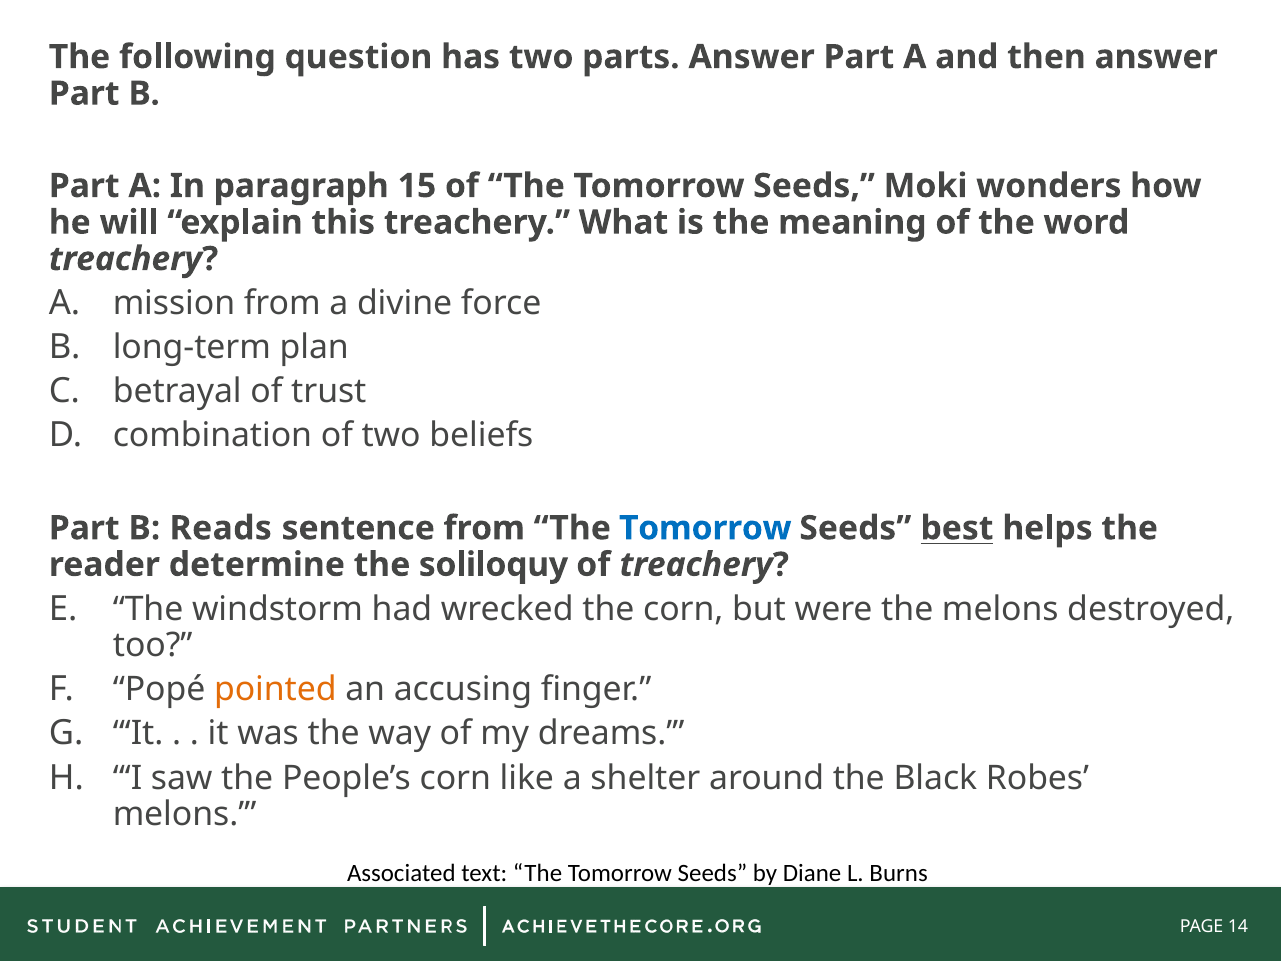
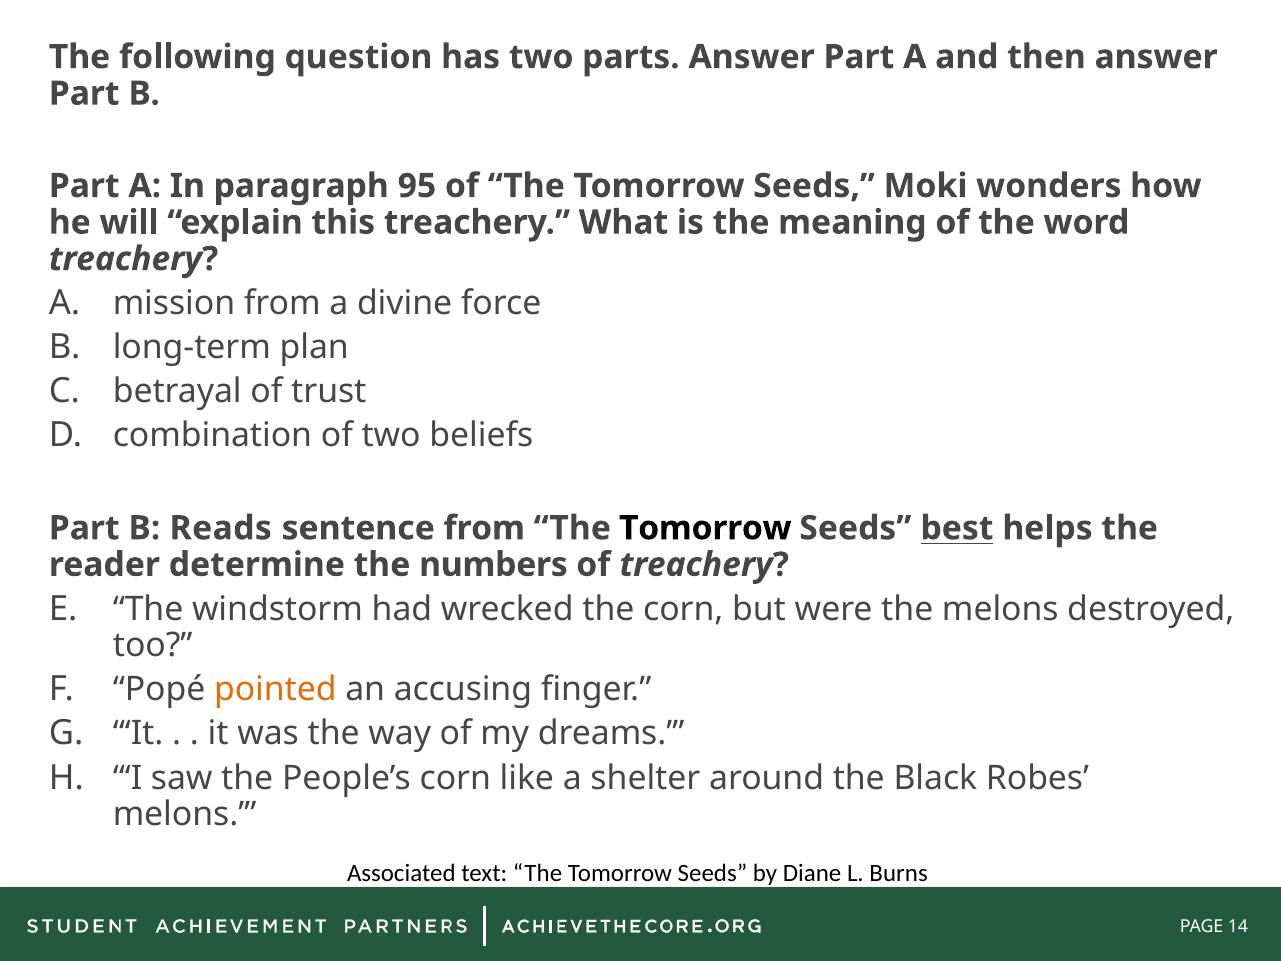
15: 15 -> 95 (417, 186)
Tomorrow colour: blue -> black (705, 528)
soliloquy: soliloquy -> numbers (493, 565)
